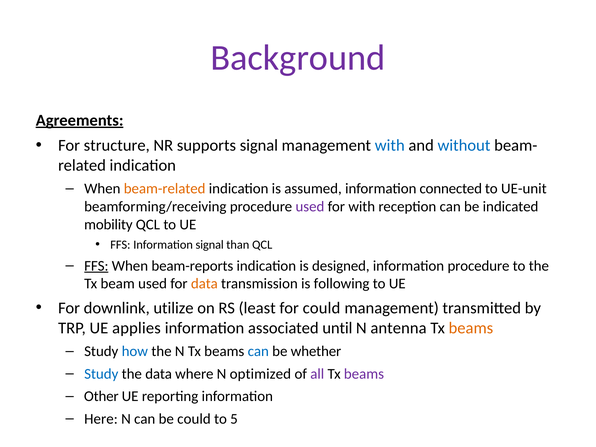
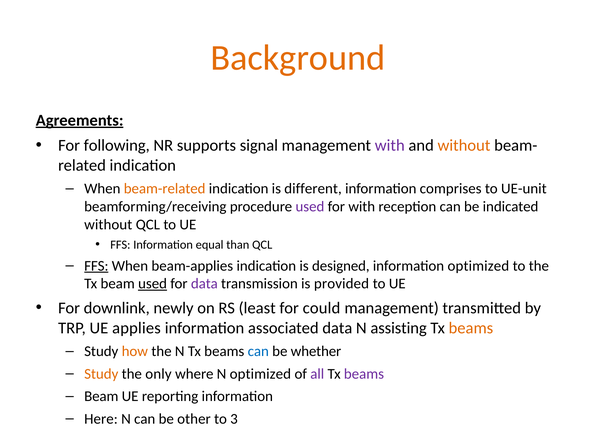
Background colour: purple -> orange (298, 58)
structure: structure -> following (117, 145)
with colour: blue -> purple (390, 145)
without colour: blue -> orange (464, 145)
assumed: assumed -> different (313, 189)
connected: connected -> comprises (451, 189)
mobility: mobility -> without (108, 224)
Information signal: signal -> equal (210, 245)
beam-reports: beam-reports -> beam-applies (192, 266)
information procedure: procedure -> optimized (478, 266)
used underline: none -> present (153, 284)
data colour: orange -> purple (204, 284)
following: following -> provided (341, 284)
utilize: utilize -> newly (173, 308)
associated until: until -> data (337, 328)
antenna: antenna -> assisting (399, 328)
how colour: blue -> orange (135, 351)
Study colour: blue -> orange (101, 374)
the data: data -> only (158, 374)
Other: Other -> Beam (101, 396)
be could: could -> other (194, 419)
5: 5 -> 3 (234, 419)
